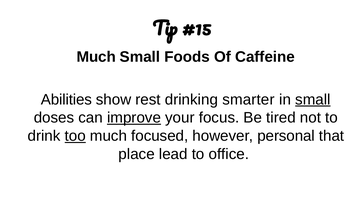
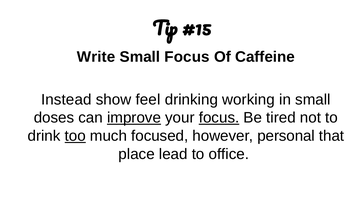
Much: Much -> Write (96, 57)
Small Foods: Foods -> Focus (187, 57)
Abilities: Abilities -> Instead (66, 99)
rest: rest -> feel (148, 99)
smarter: smarter -> working (249, 99)
small underline: present -> none (313, 99)
focus underline: none -> present (219, 118)
